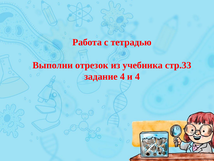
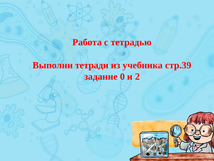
отрезок: отрезок -> тетради (92, 65)
стр.33: стр.33 -> стр.39 (178, 65)
задание 4: 4 -> 0 (122, 76)
и 4: 4 -> 2 (137, 76)
